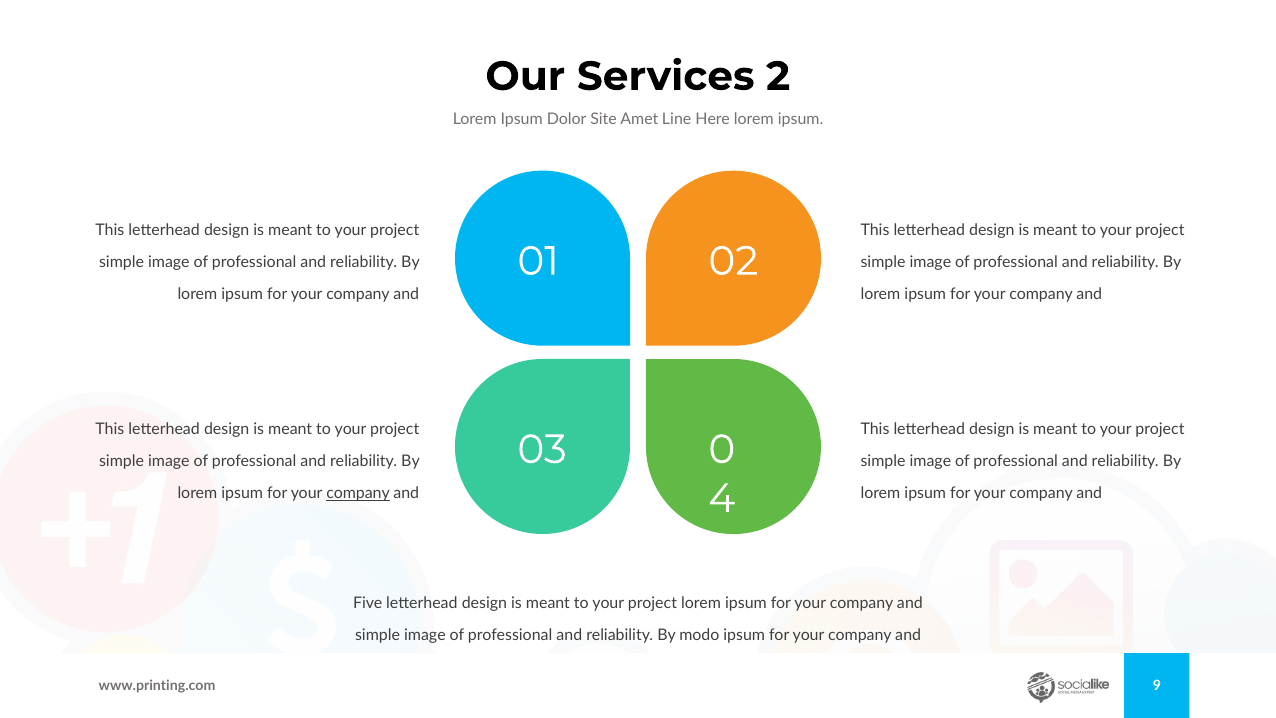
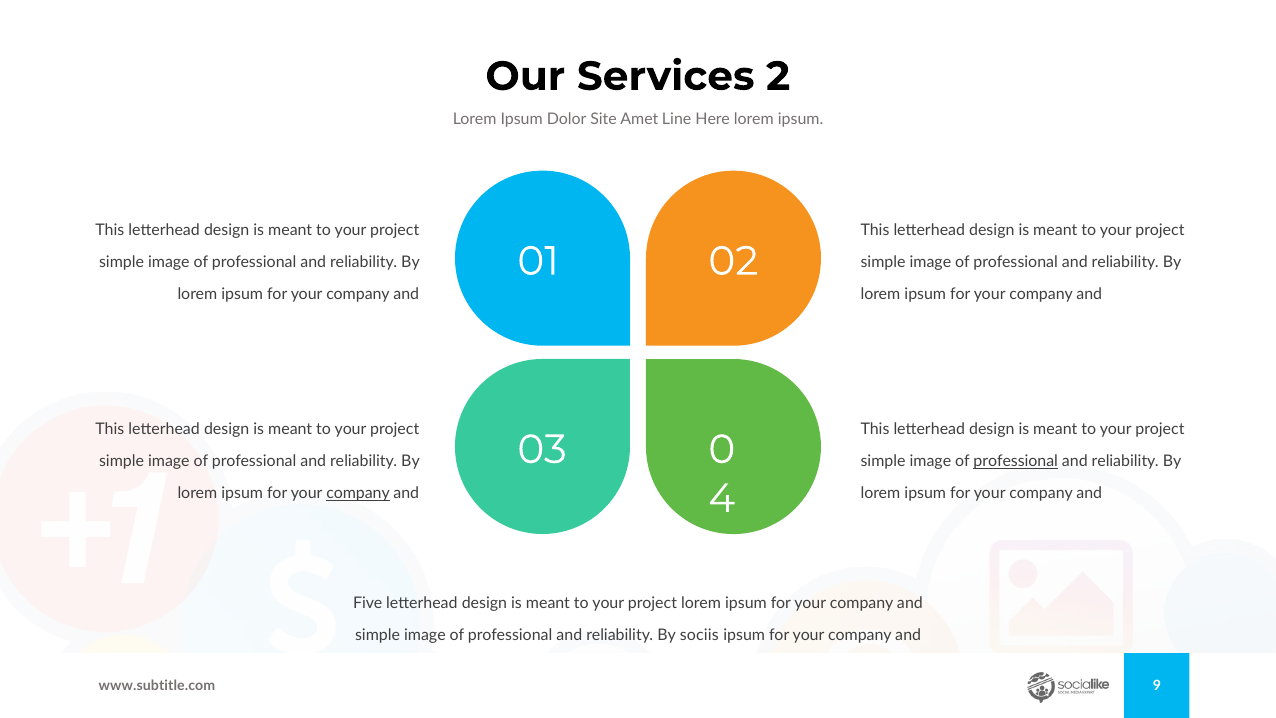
professional underline: none -> present (1016, 461)
modo: modo -> sociis (699, 635)
www.printing.com: www.printing.com -> www.subtitle.com (157, 686)
